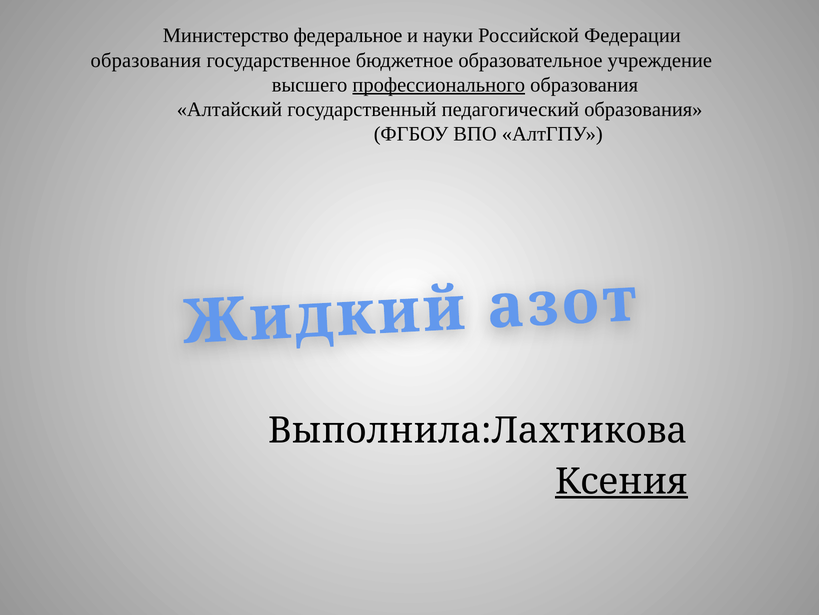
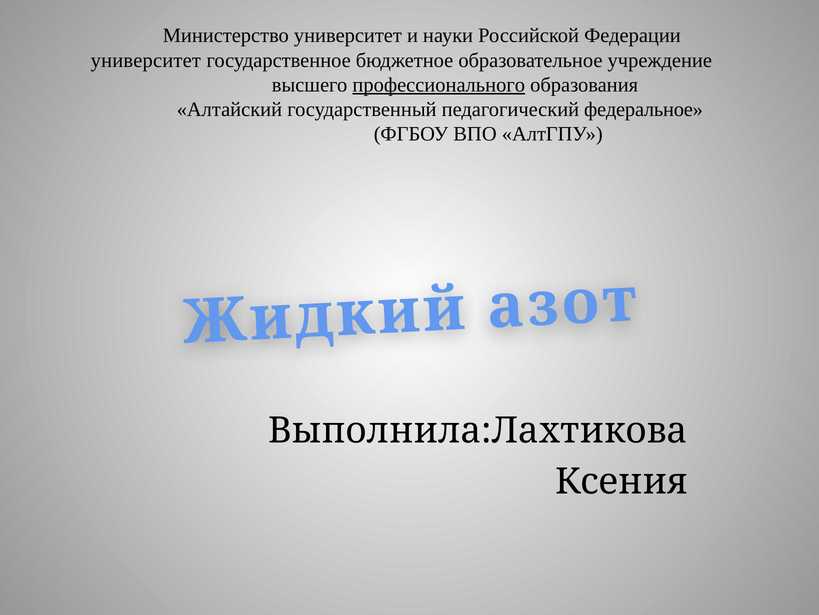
Министерство федеральное: федеральное -> университет (348, 36)
образования: образования -> университет (146, 60)
педагогический образования: образования -> федеральное (643, 109)
Ксения underline: present -> none (622, 481)
